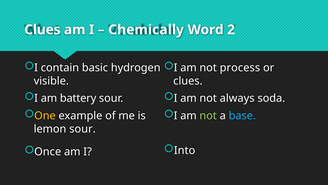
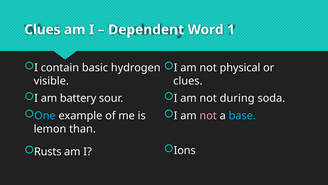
Chemically: Chemically -> Dependent (146, 30)
2: 2 -> 1 (231, 30)
process: process -> physical (240, 68)
always: always -> during (237, 98)
One colour: yellow -> light blue (45, 115)
not colour: light green -> pink (208, 115)
lemon sour: sour -> than (82, 129)
Into: Into -> Ions (185, 150)
Once: Once -> Rusts (48, 151)
